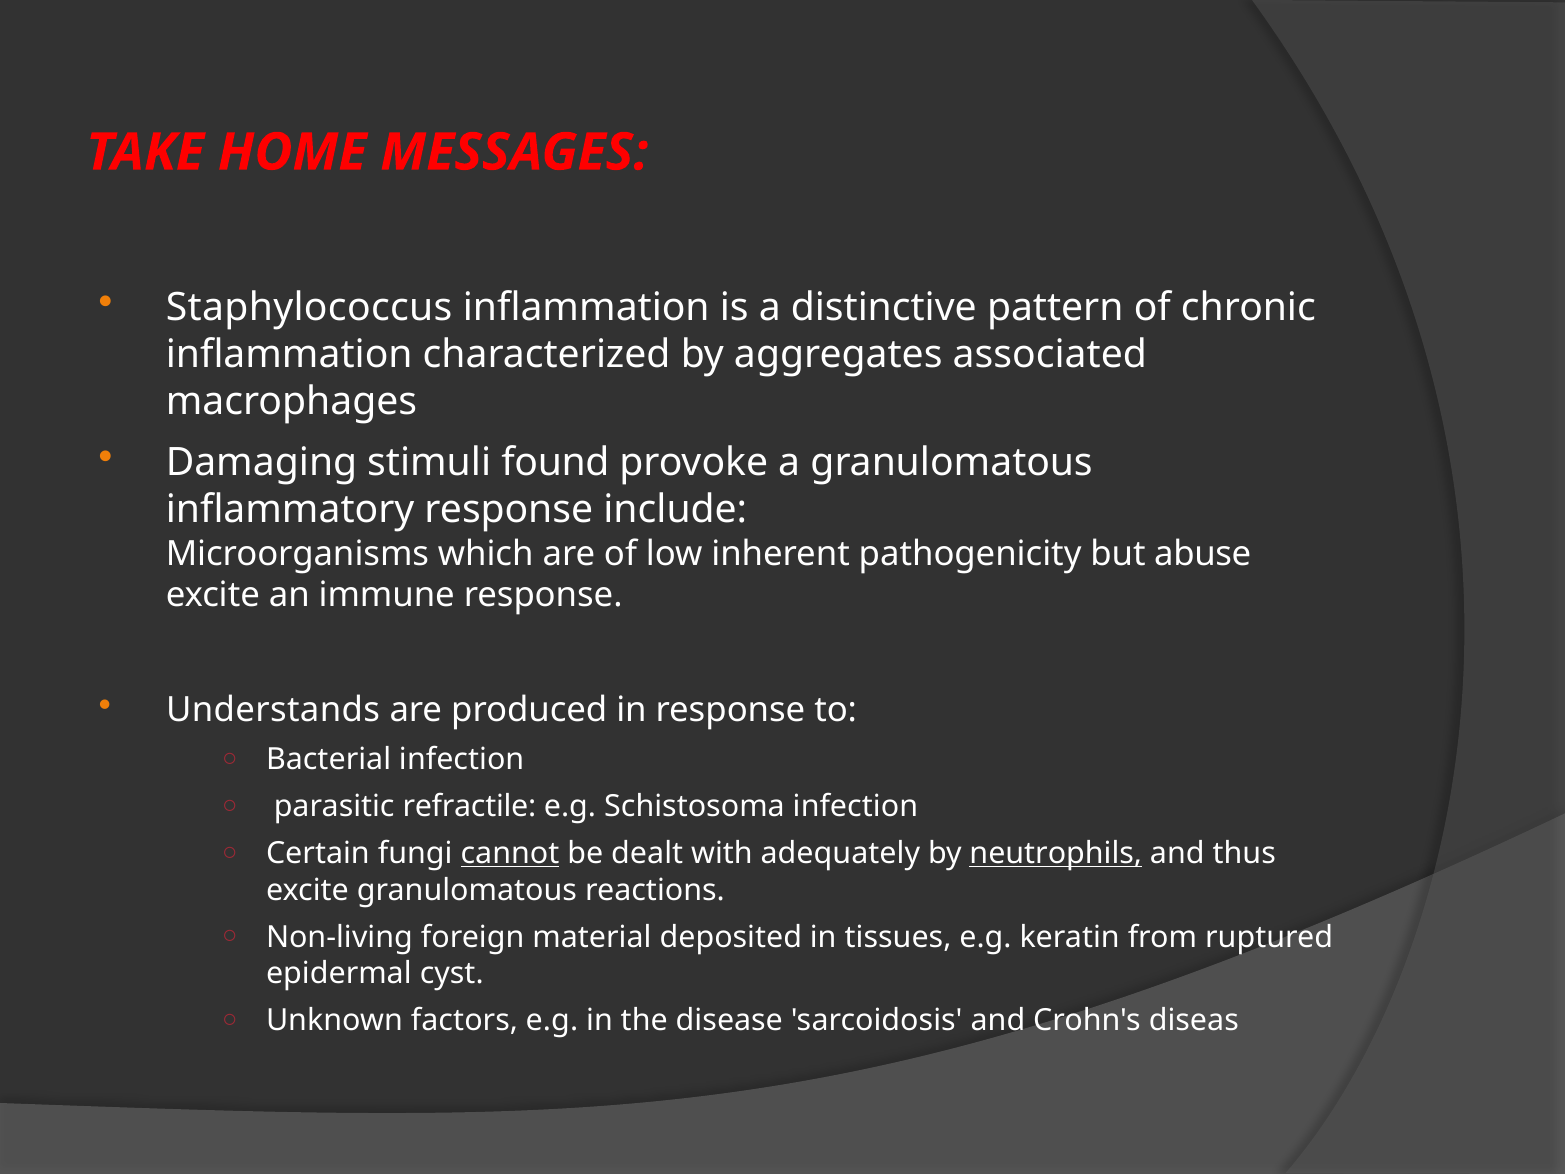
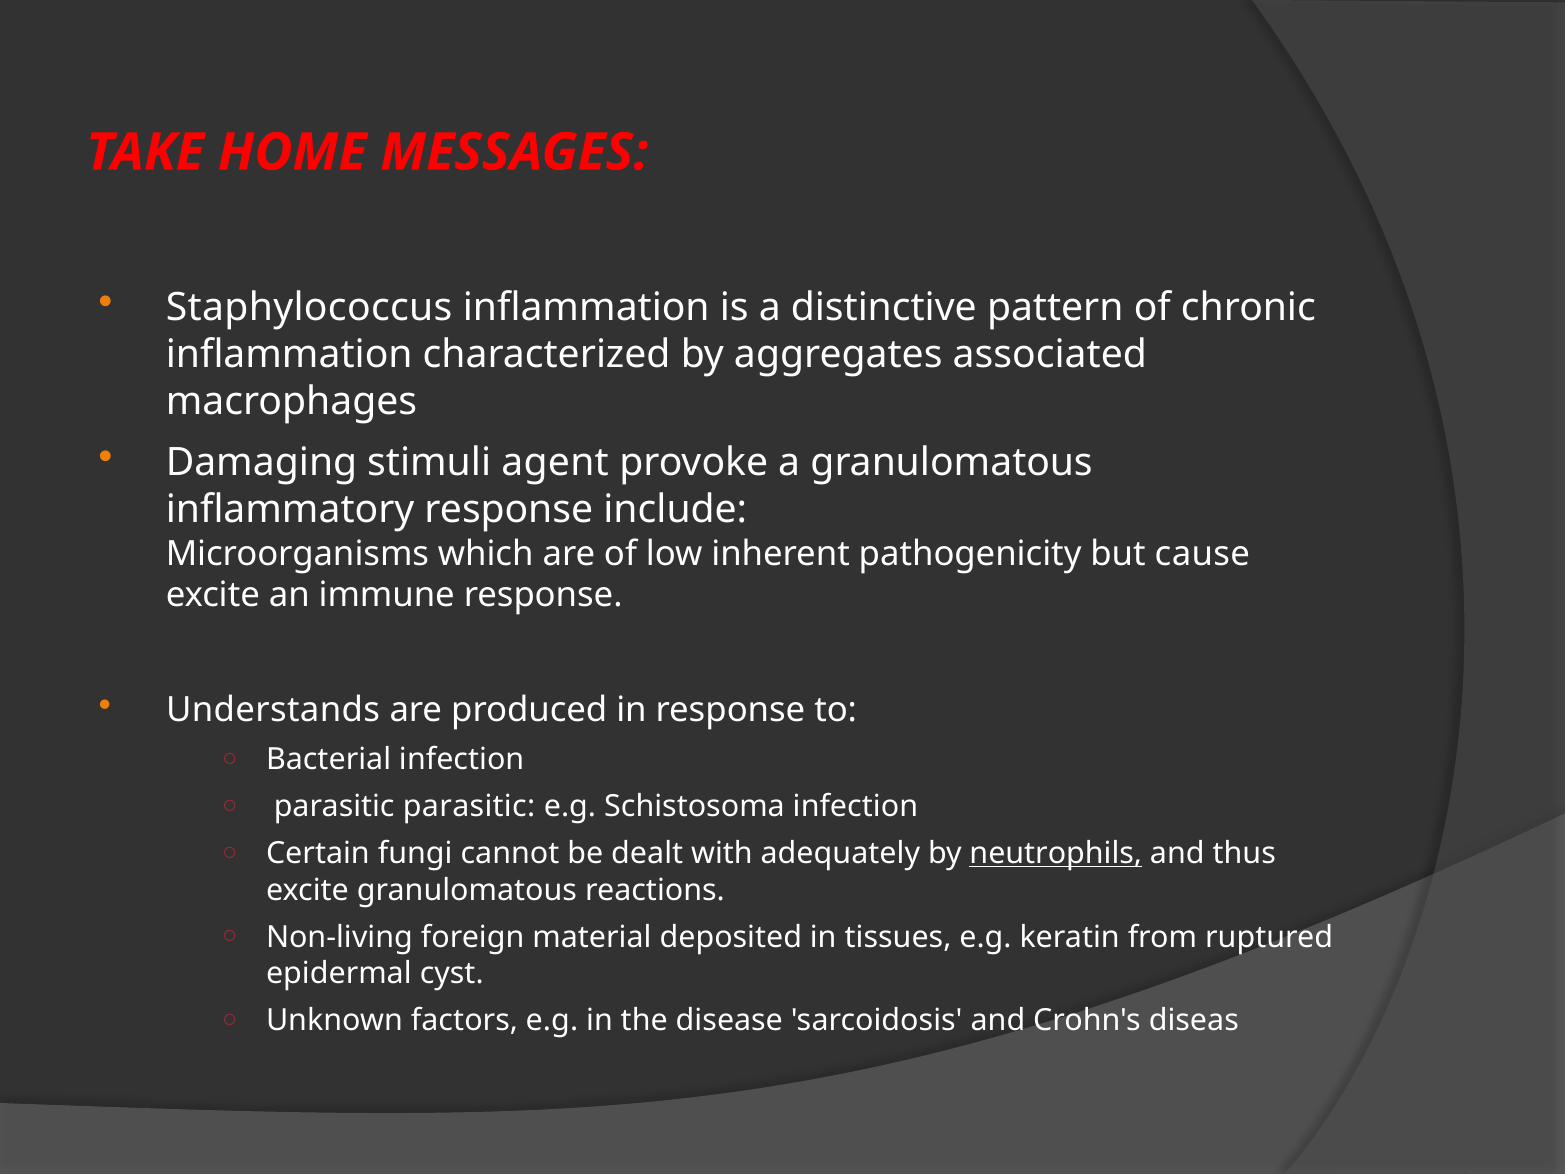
found: found -> agent (555, 463)
abuse: abuse -> cause (1202, 554)
parasitic refractile: refractile -> parasitic (469, 806)
cannot underline: present -> none (510, 853)
